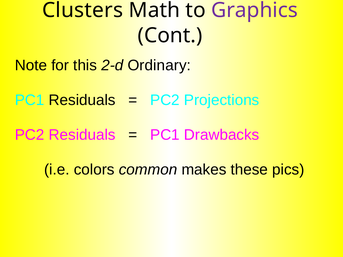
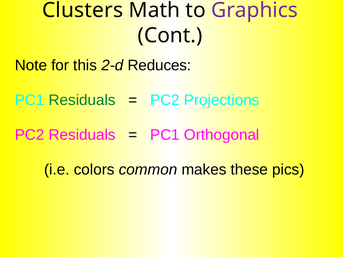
Ordinary: Ordinary -> Reduces (159, 66)
Residuals colour: black -> green (82, 100)
Drawbacks: Drawbacks -> Orthogonal (222, 135)
